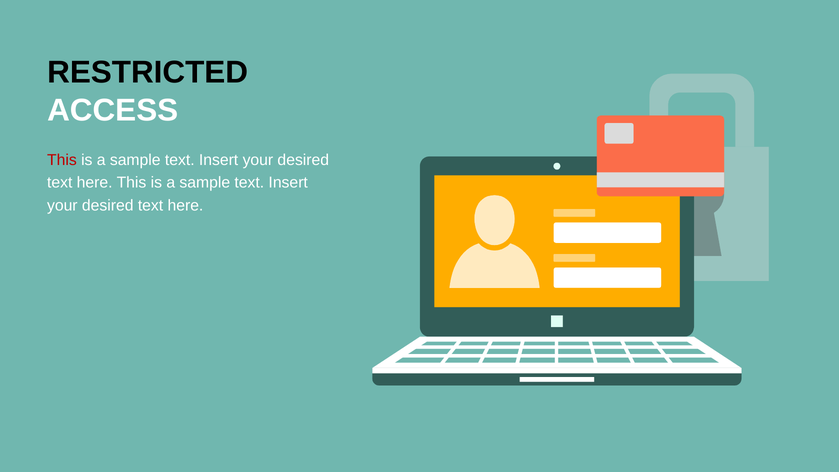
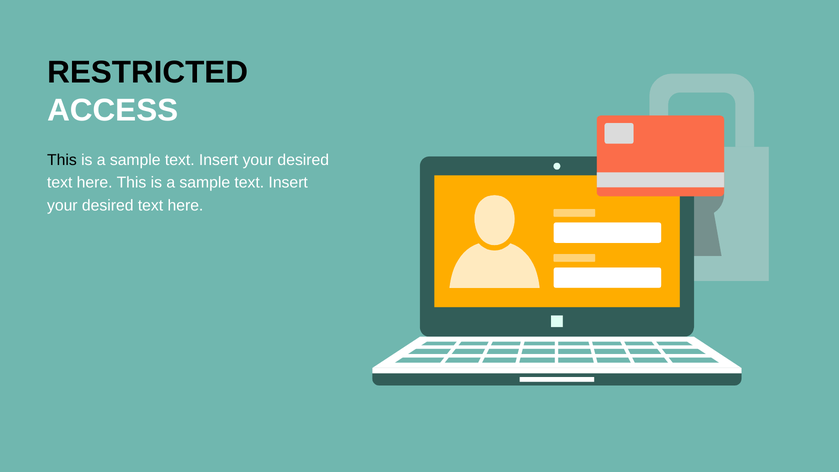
This colour: red -> black (62, 160)
